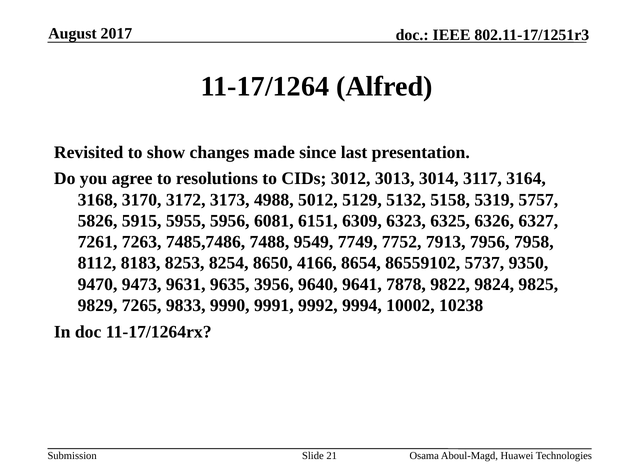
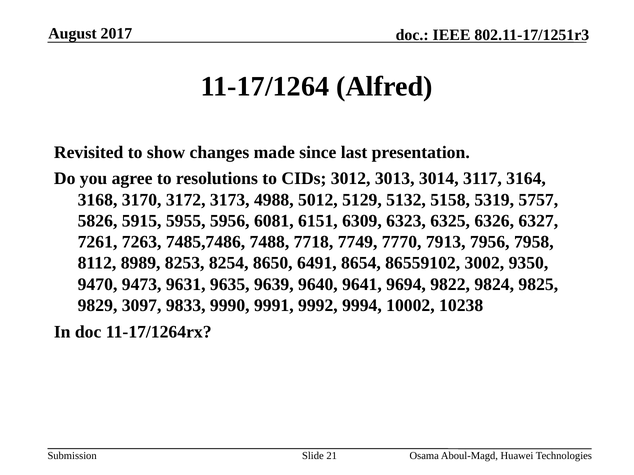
9549: 9549 -> 7718 (313, 242)
7752: 7752 -> 7770 (402, 242)
8183: 8183 -> 8989 (141, 263)
4166: 4166 -> 6491 (317, 263)
5737: 5737 -> 3002 (484, 263)
3956: 3956 -> 9639 (274, 285)
7878: 7878 -> 9694 (406, 285)
7265: 7265 -> 3097 (142, 306)
